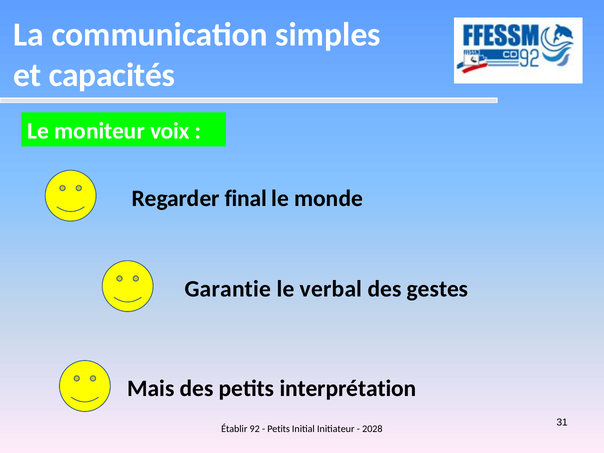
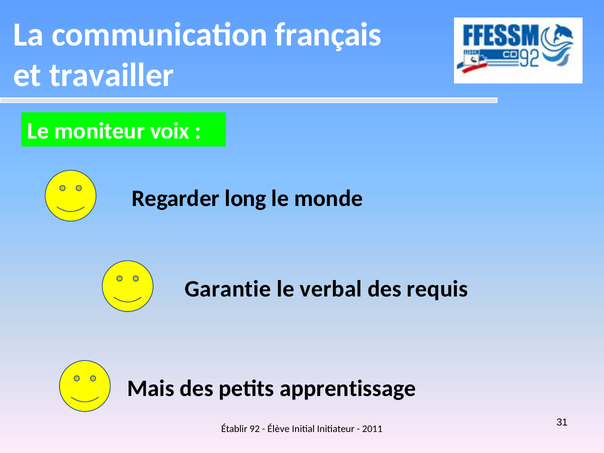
simples: simples -> français (328, 35)
capacités: capacités -> travailler (112, 75)
final: final -> long (246, 199)
gestes: gestes -> requis (437, 289)
interprétation: interprétation -> apprentissage (348, 389)
Petits: Petits -> Élève (279, 429)
2028: 2028 -> 2011 (372, 429)
